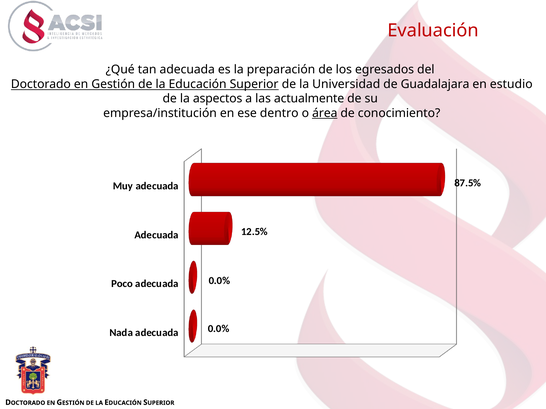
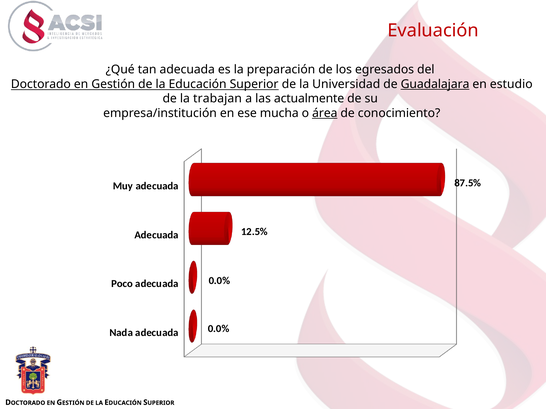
Guadalajara underline: none -> present (435, 84)
aspectos: aspectos -> trabajan (217, 99)
dentro: dentro -> mucha (279, 113)
